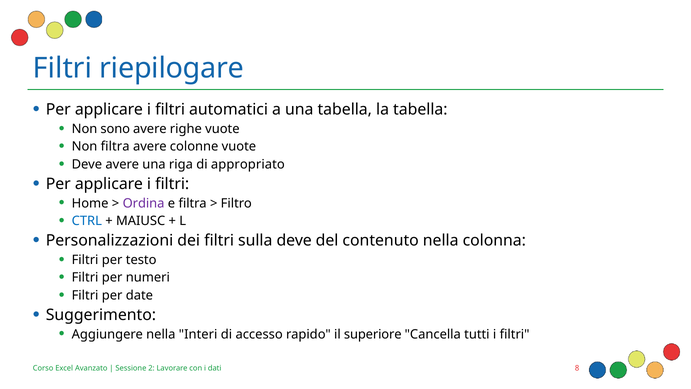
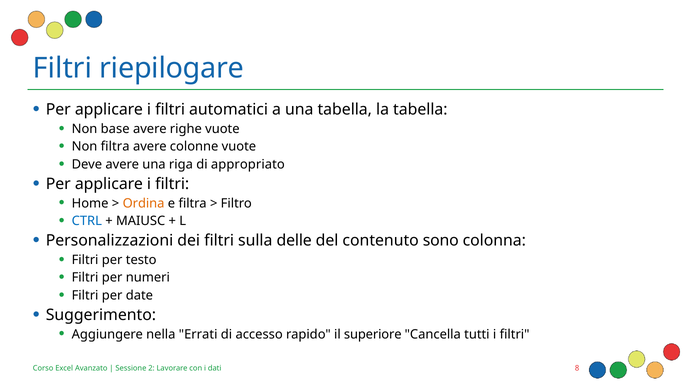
sono: sono -> base (115, 129)
Ordina colour: purple -> orange (144, 203)
sulla deve: deve -> delle (294, 240)
contenuto nella: nella -> sono (441, 240)
Interi: Interi -> Errati (198, 334)
